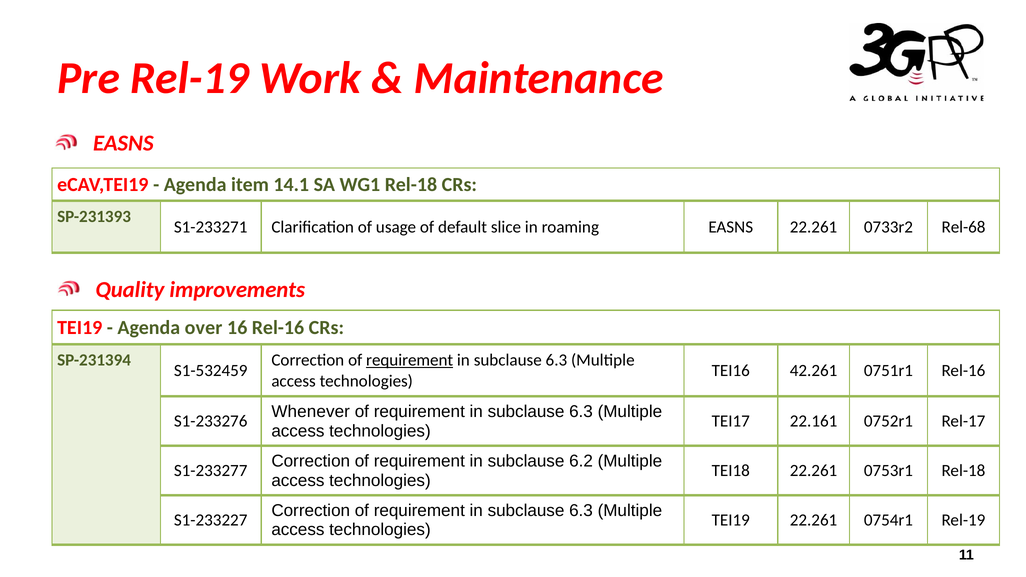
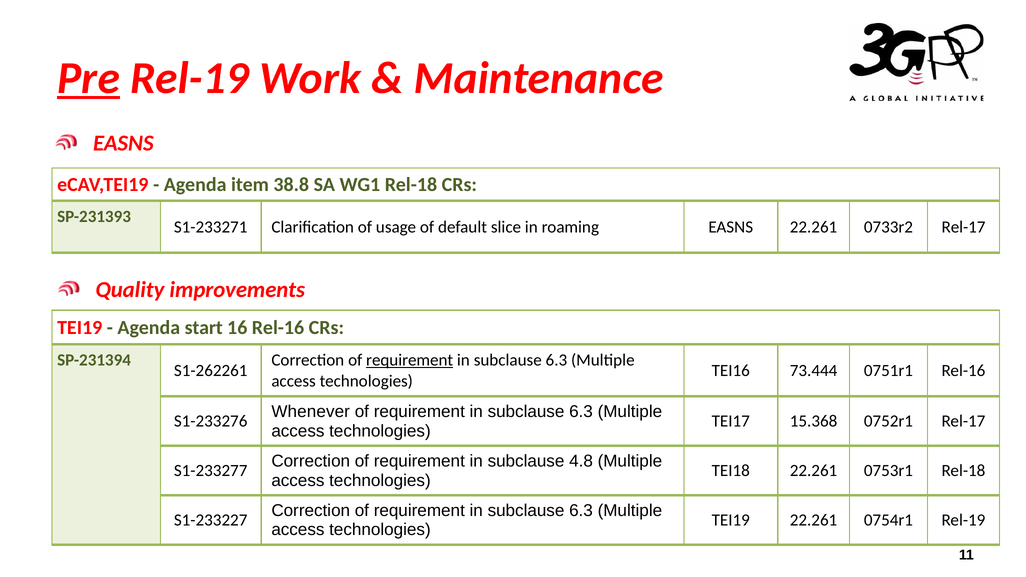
Pre underline: none -> present (89, 78)
14.1: 14.1 -> 38.8 (291, 185)
0733r2 Rel-68: Rel-68 -> Rel-17 (964, 227)
over: over -> start (204, 328)
S1-532459: S1-532459 -> S1-262261 (211, 371)
42.261: 42.261 -> 73.444 (814, 371)
22.161: 22.161 -> 15.368 (814, 421)
6.2: 6.2 -> 4.8 (581, 461)
